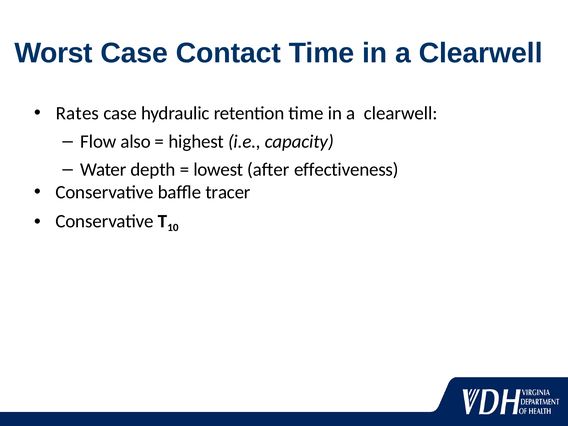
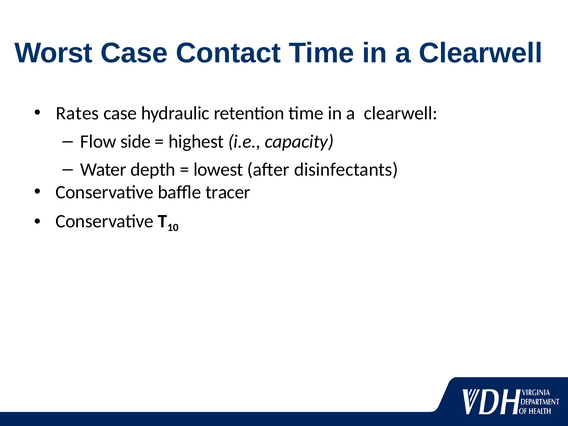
also: also -> side (136, 142)
effectiveness: effectiveness -> disinfectants (346, 170)
